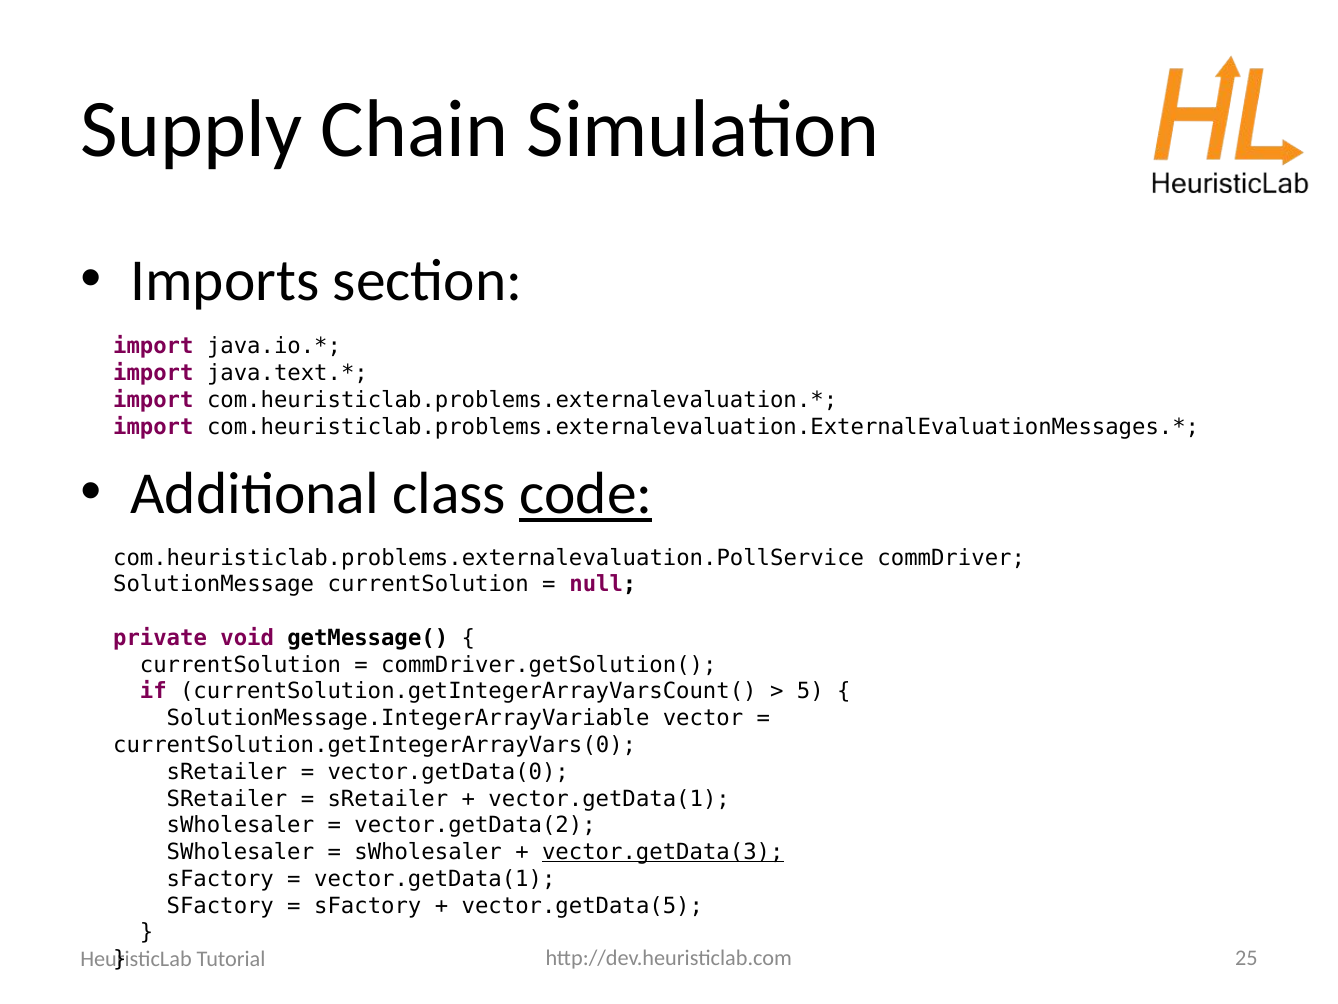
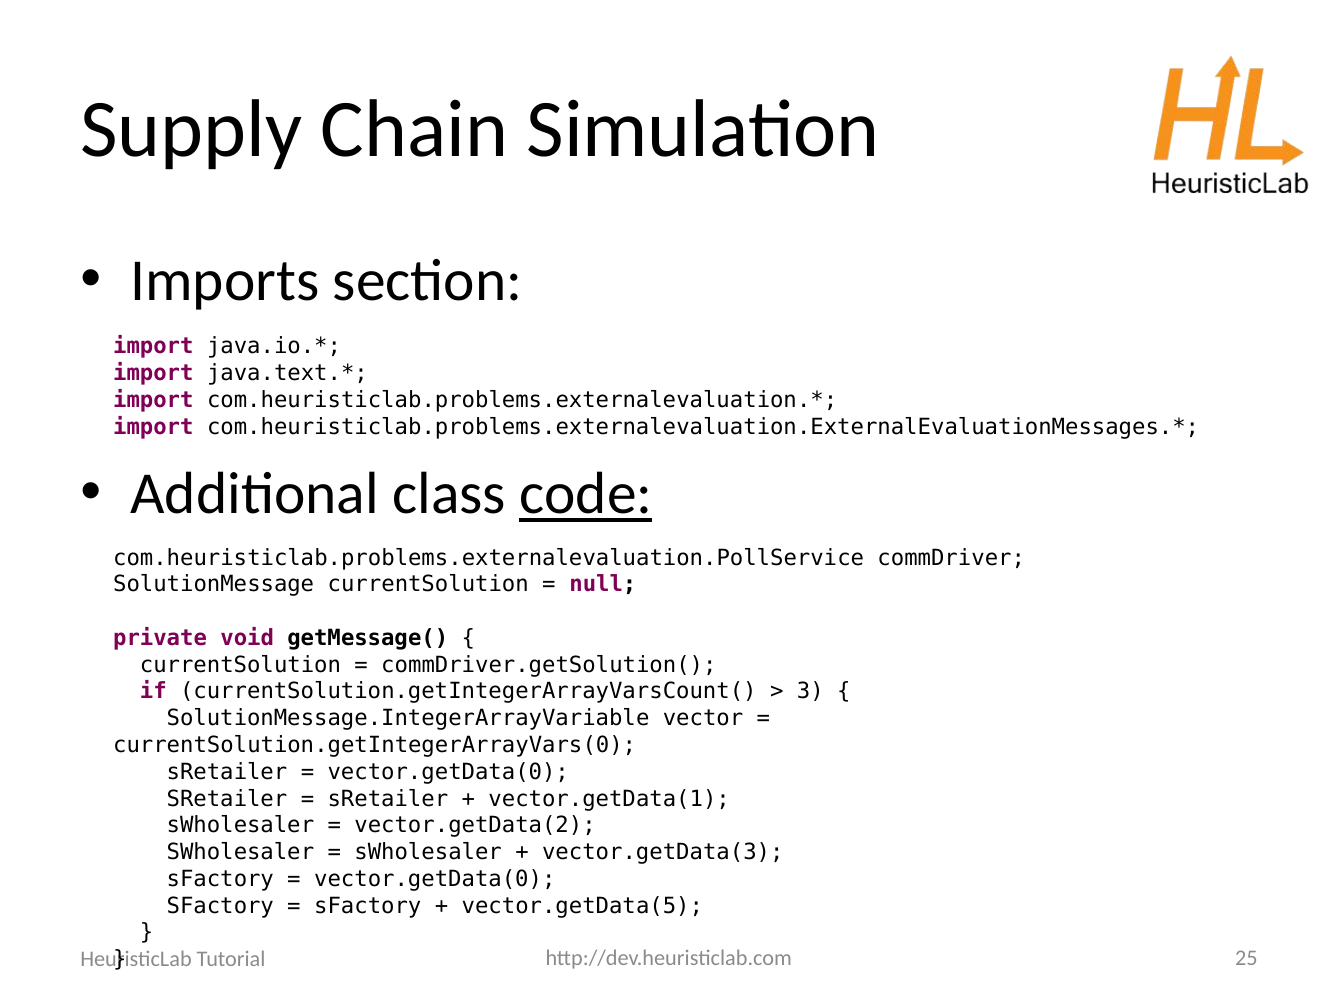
5: 5 -> 3 (810, 691)
vector.getData(3 underline: present -> none (663, 852)
vector.getData(1: vector.getData(1 -> vector.getData(0 (435, 879)
